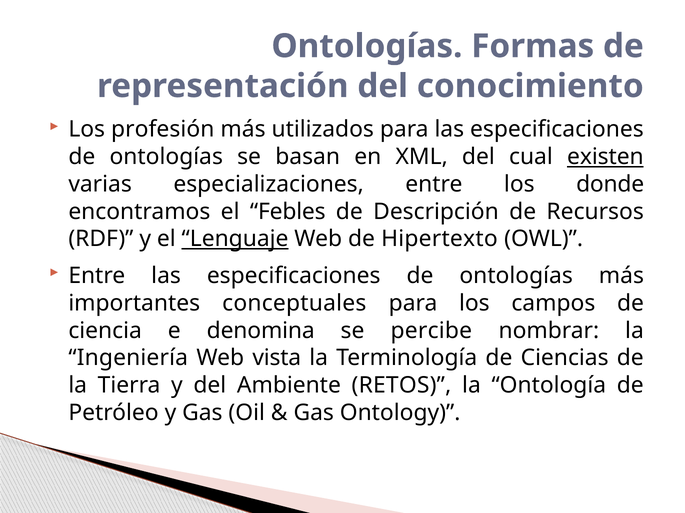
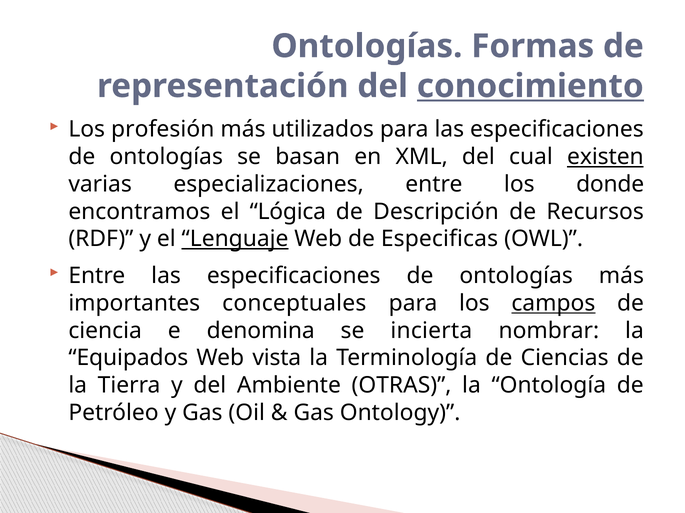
conocimiento underline: none -> present (530, 86)
Febles: Febles -> Lógica (288, 212)
Hipertexto: Hipertexto -> Especificas (439, 239)
campos underline: none -> present (553, 304)
percibe: percibe -> incierta (431, 331)
Ingeniería: Ingeniería -> Equipados (128, 358)
RETOS: RETOS -> OTRAS (402, 386)
